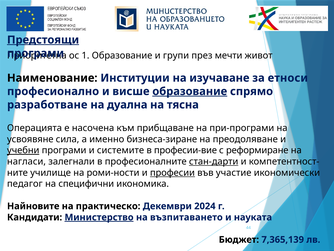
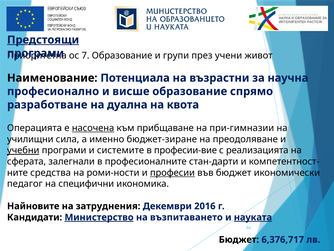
1: 1 -> 7 (85, 55)
мечти: мечти -> учени (229, 55)
Институции: Институции -> Потенциала (135, 78)
изучаване: изучаване -> възрастни (219, 78)
етноси: етноси -> научна (288, 78)
образование underline: present -> none (190, 91)
тясна: тясна -> квота (183, 105)
насочена underline: none -> present (93, 128)
при-програми: при-програми -> при-гимназии (242, 128)
усвоявяне: усвоявяне -> училищни (30, 139)
бизнеса-зиране: бизнеса-зиране -> бюджет-зиране (162, 139)
реформиране: реформиране -> реализацията (257, 150)
нагласи: нагласи -> сферата (27, 161)
стан-дарти underline: present -> none (214, 161)
училище: училище -> средства (51, 172)
във участие: участие -> бюджет (234, 172)
практическо: практическо -> затруднения (108, 206)
2024: 2024 -> 2016 (205, 206)
науката underline: none -> present (253, 217)
7,365,139: 7,365,139 -> 6,376,717 (283, 239)
